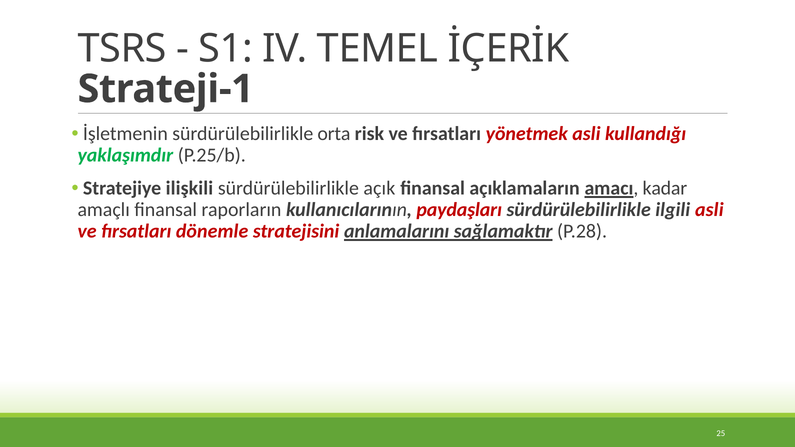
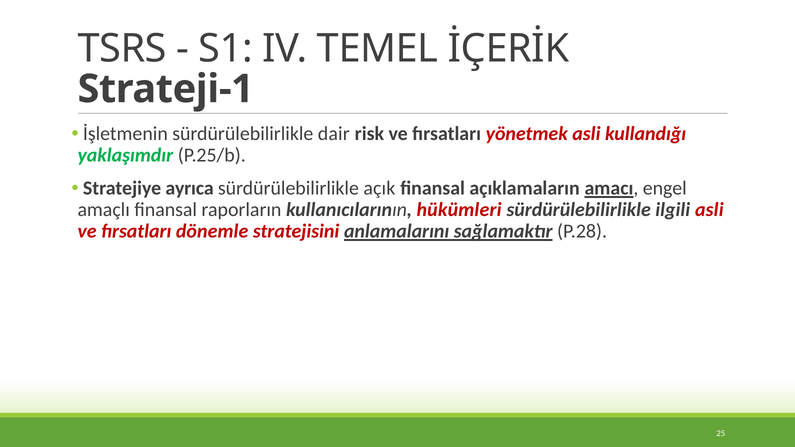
orta: orta -> dair (334, 134)
ilişkili: ilişkili -> ayrıca (190, 188)
kadar: kadar -> engel (665, 188)
paydaşları: paydaşları -> hükümleri (459, 210)
